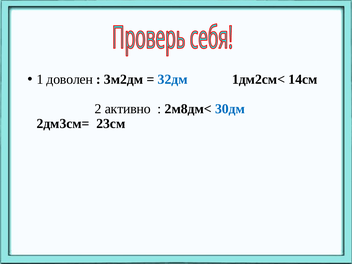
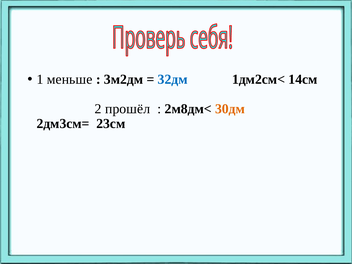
доволен: доволен -> меньше (70, 79)
активно: активно -> прошёл (128, 109)
30дм colour: blue -> orange (230, 109)
